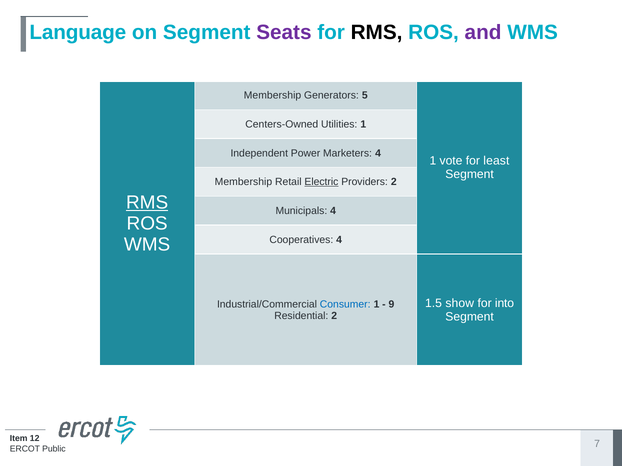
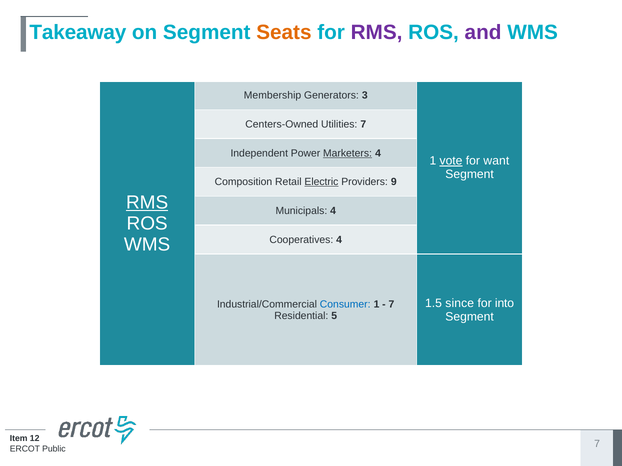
Language: Language -> Takeaway (78, 33)
Seats colour: purple -> orange (284, 33)
RMS colour: black -> purple (377, 33)
5: 5 -> 3 (365, 96)
Utilities 1: 1 -> 7 (363, 124)
Marketers underline: none -> present (348, 153)
vote underline: none -> present (451, 161)
least: least -> want (496, 161)
Membership: Membership -> Composition (243, 182)
Providers 2: 2 -> 9 (394, 182)
show: show -> since (460, 303)
9: 9 -> 7 (391, 304)
Residential 2: 2 -> 5 (334, 316)
